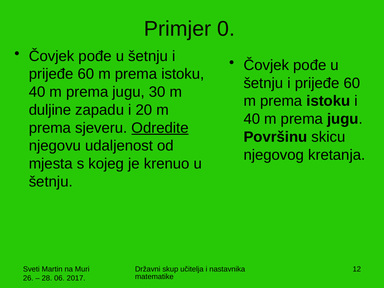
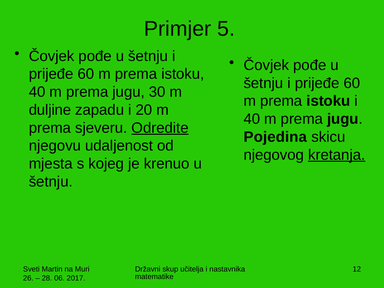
0: 0 -> 5 (226, 29)
Površinu: Površinu -> Pojedina (275, 137)
kretanja underline: none -> present (337, 155)
